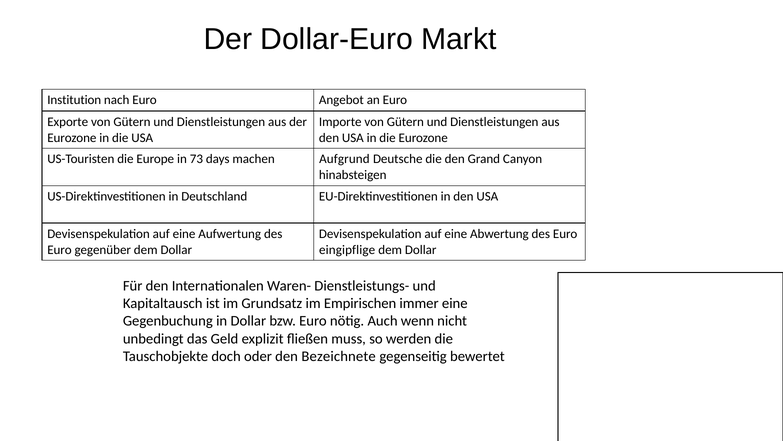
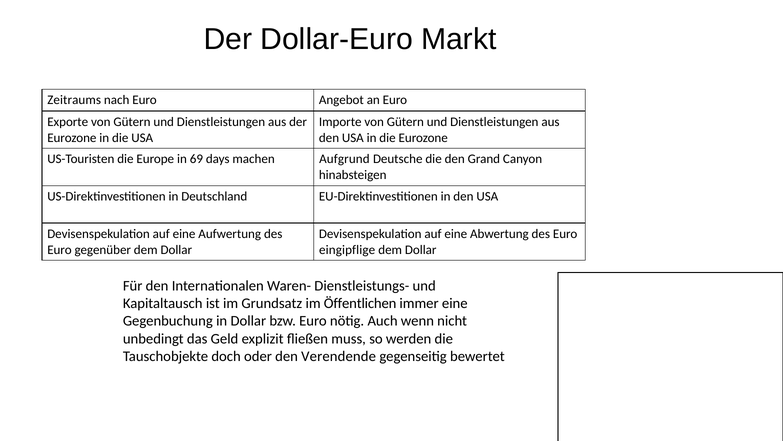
Institution: Institution -> Zeitraums (74, 100)
73: 73 -> 69 (196, 159)
Empirischen: Empirischen -> Öffentlichen (360, 303)
Bezeichnete: Bezeichnete -> Verendende (339, 356)
